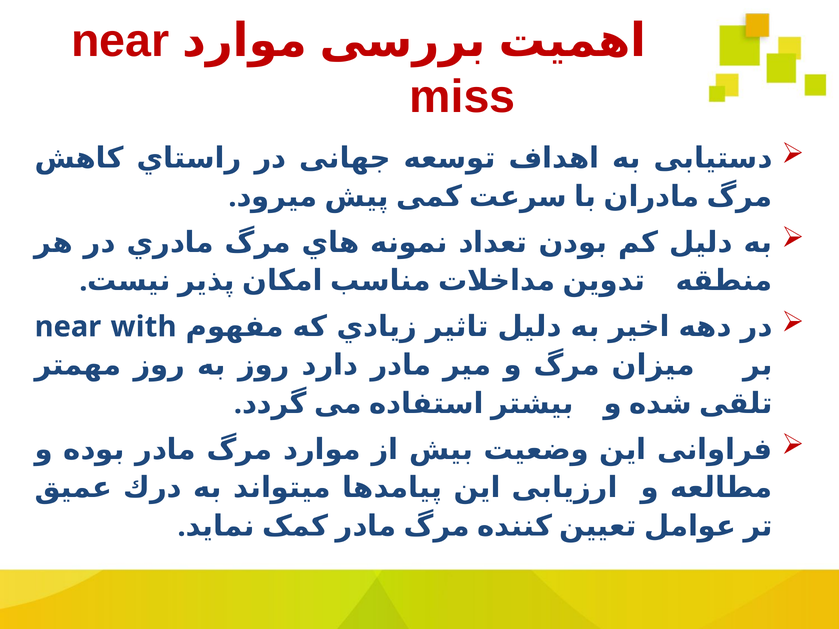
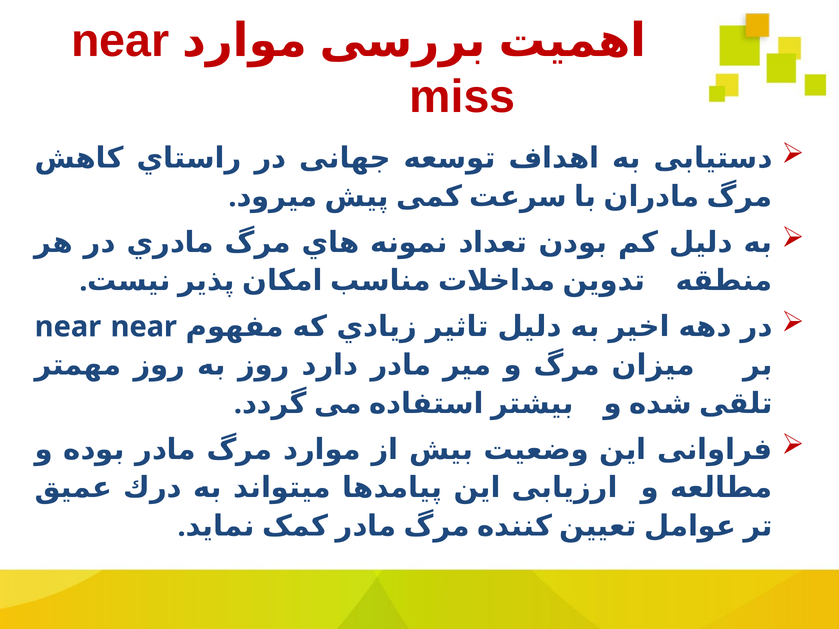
near with: with -> near (144, 327)
